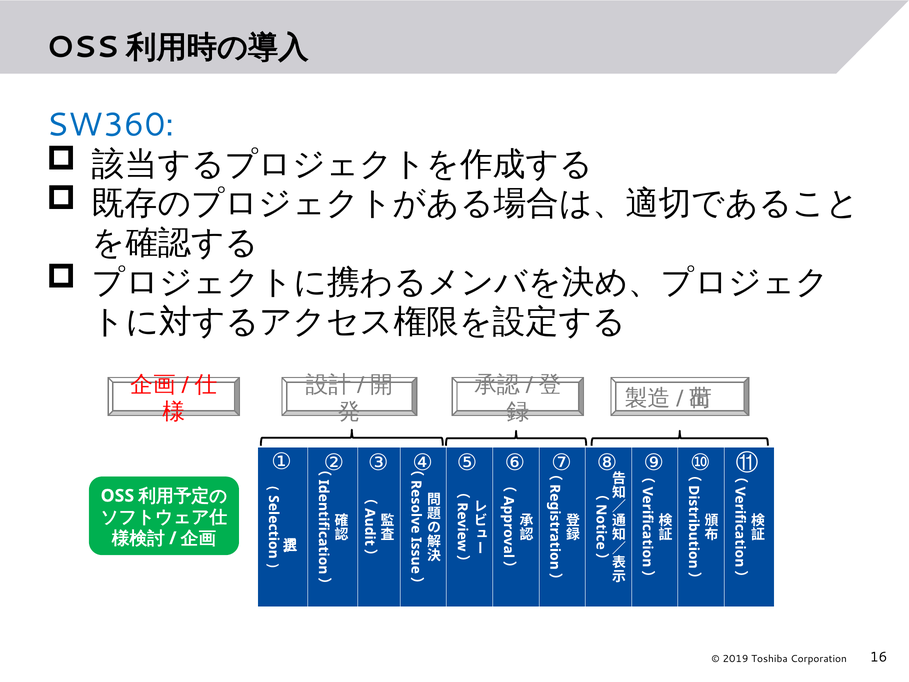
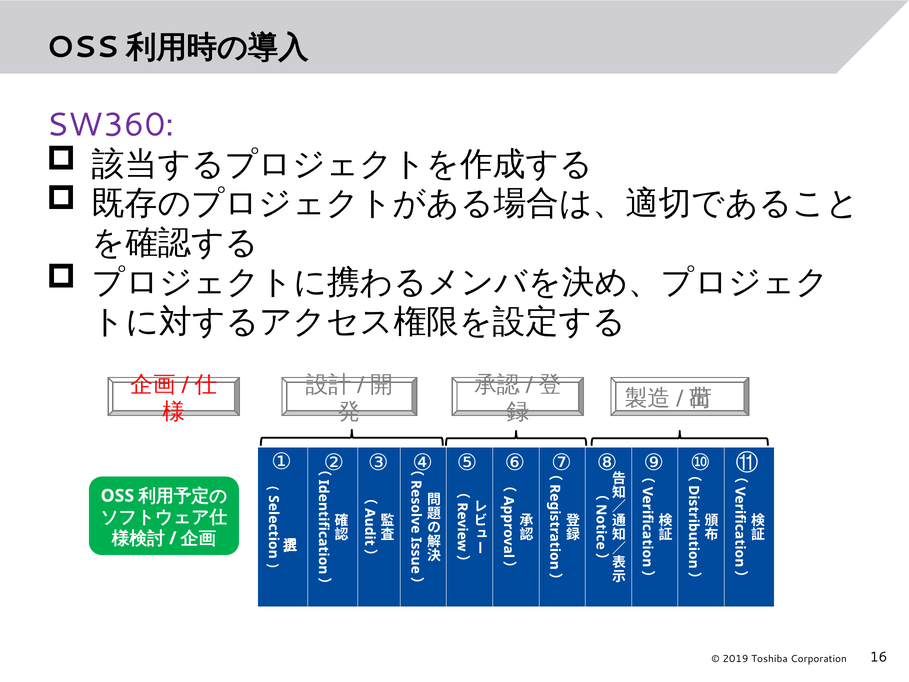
SW360 colour: blue -> purple (111, 125)
